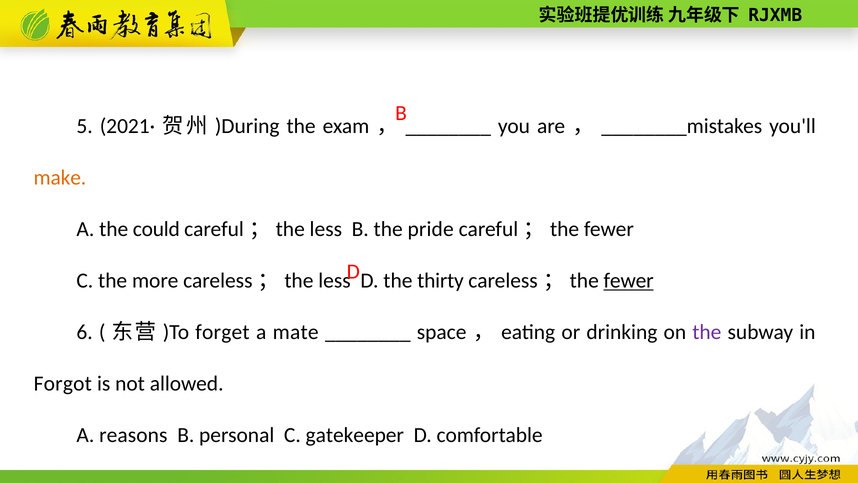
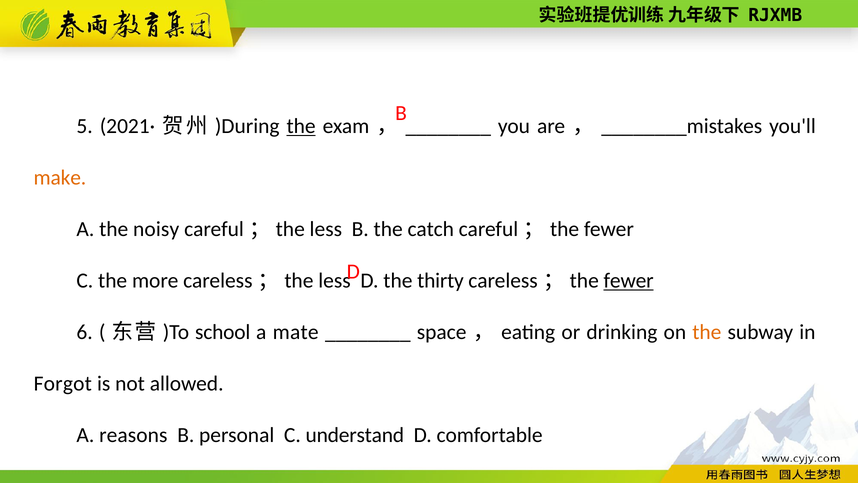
the underline: none -> present (301, 126)
could: could -> noisy (156, 229)
pride: pride -> catch (431, 229)
forget: forget -> school (223, 332)
the colour: purple -> orange (707, 332)
gatekeeper: gatekeeper -> understand (355, 435)
